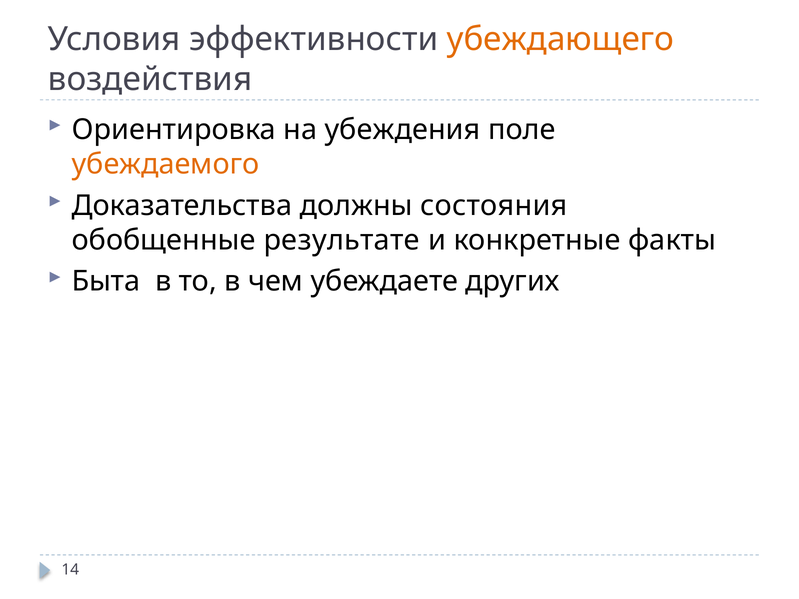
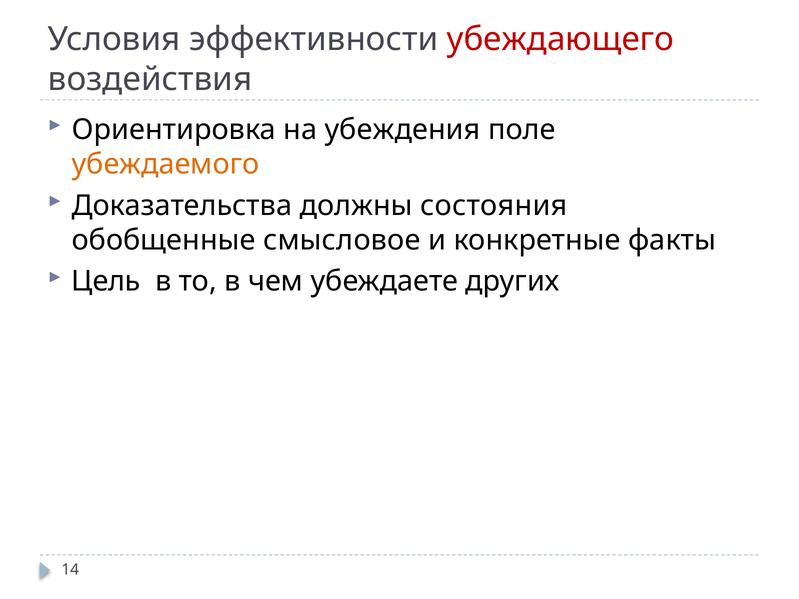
убеждающего colour: orange -> red (561, 40)
результате: результате -> смысловое (342, 240)
Быта: Быта -> Цель (106, 282)
